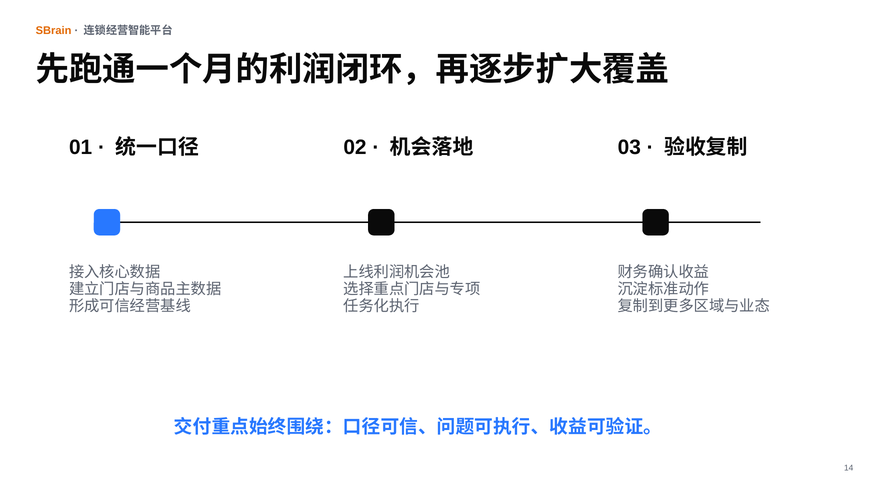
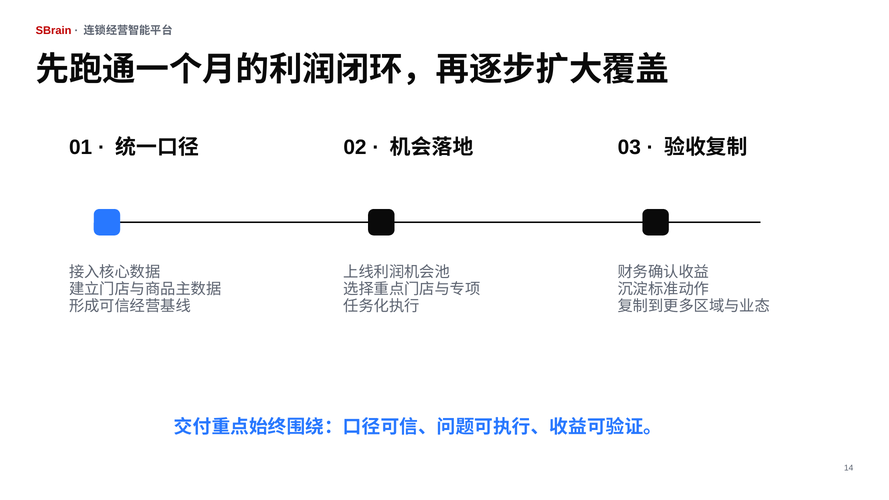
SBrain colour: orange -> red (54, 31)
